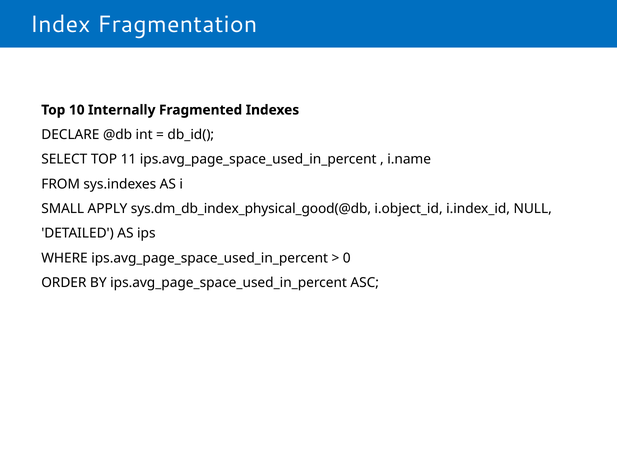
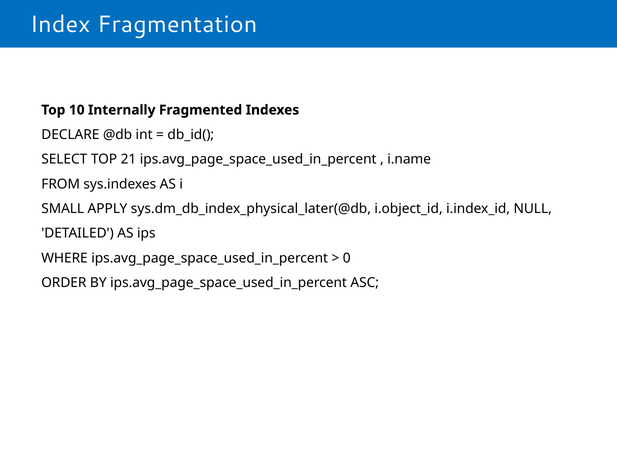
11: 11 -> 21 (128, 159)
sys.dm_db_index_physical_good(@db: sys.dm_db_index_physical_good(@db -> sys.dm_db_index_physical_later(@db (251, 209)
